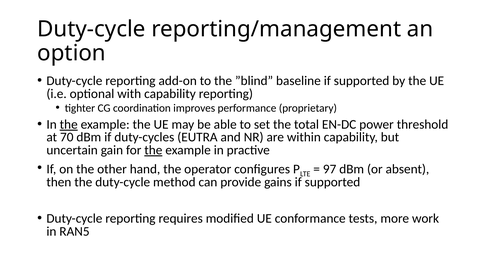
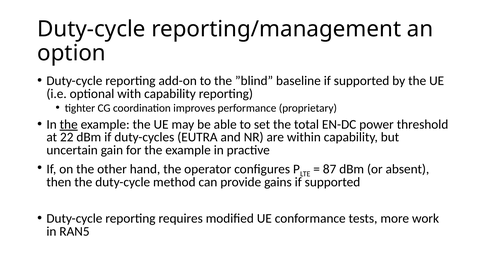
70: 70 -> 22 (67, 137)
the underline: present -> none (153, 150)
97: 97 -> 87 (330, 169)
